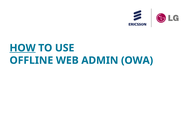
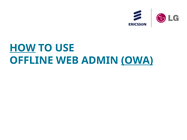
OWA underline: none -> present (137, 60)
